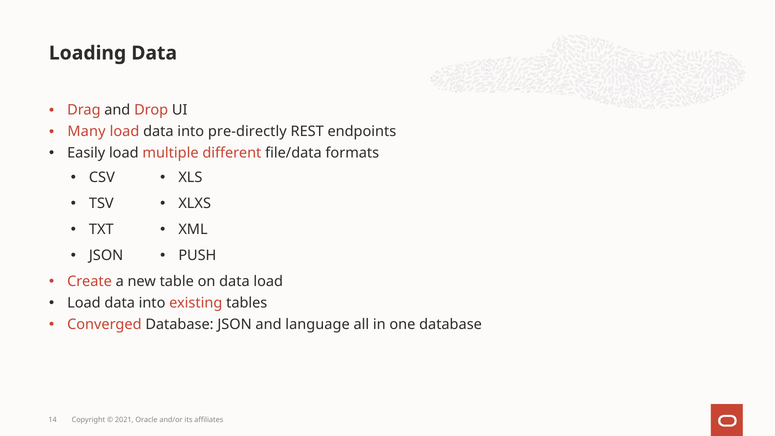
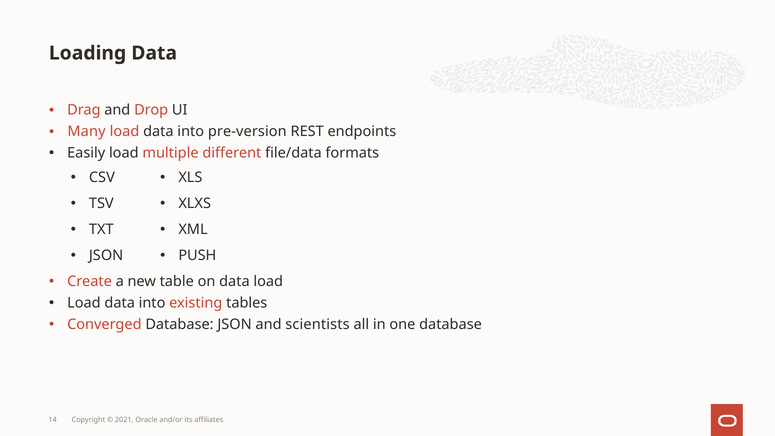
pre-directly: pre-directly -> pre-version (247, 132)
language: language -> scientists (317, 324)
